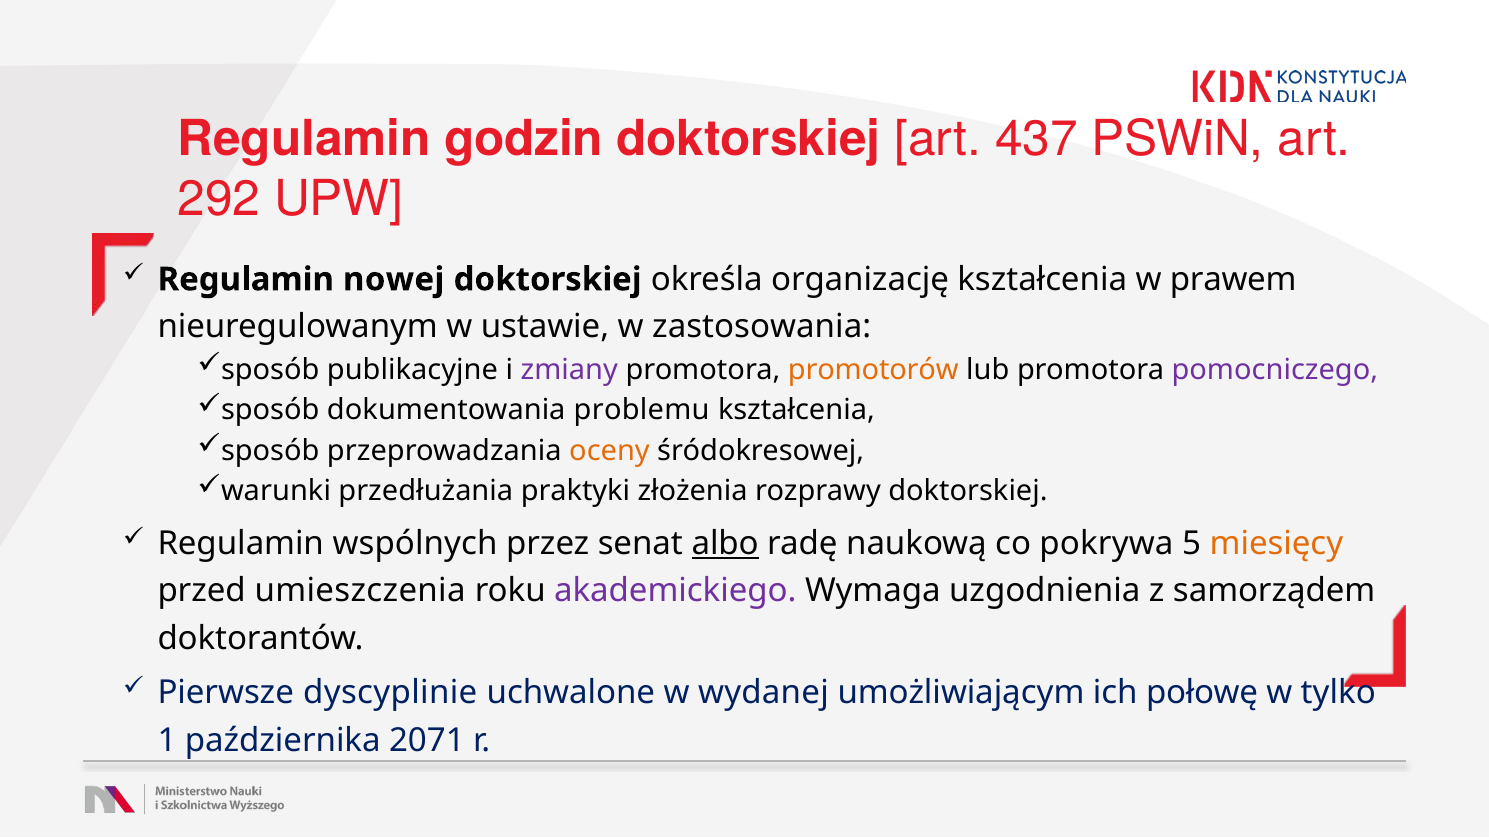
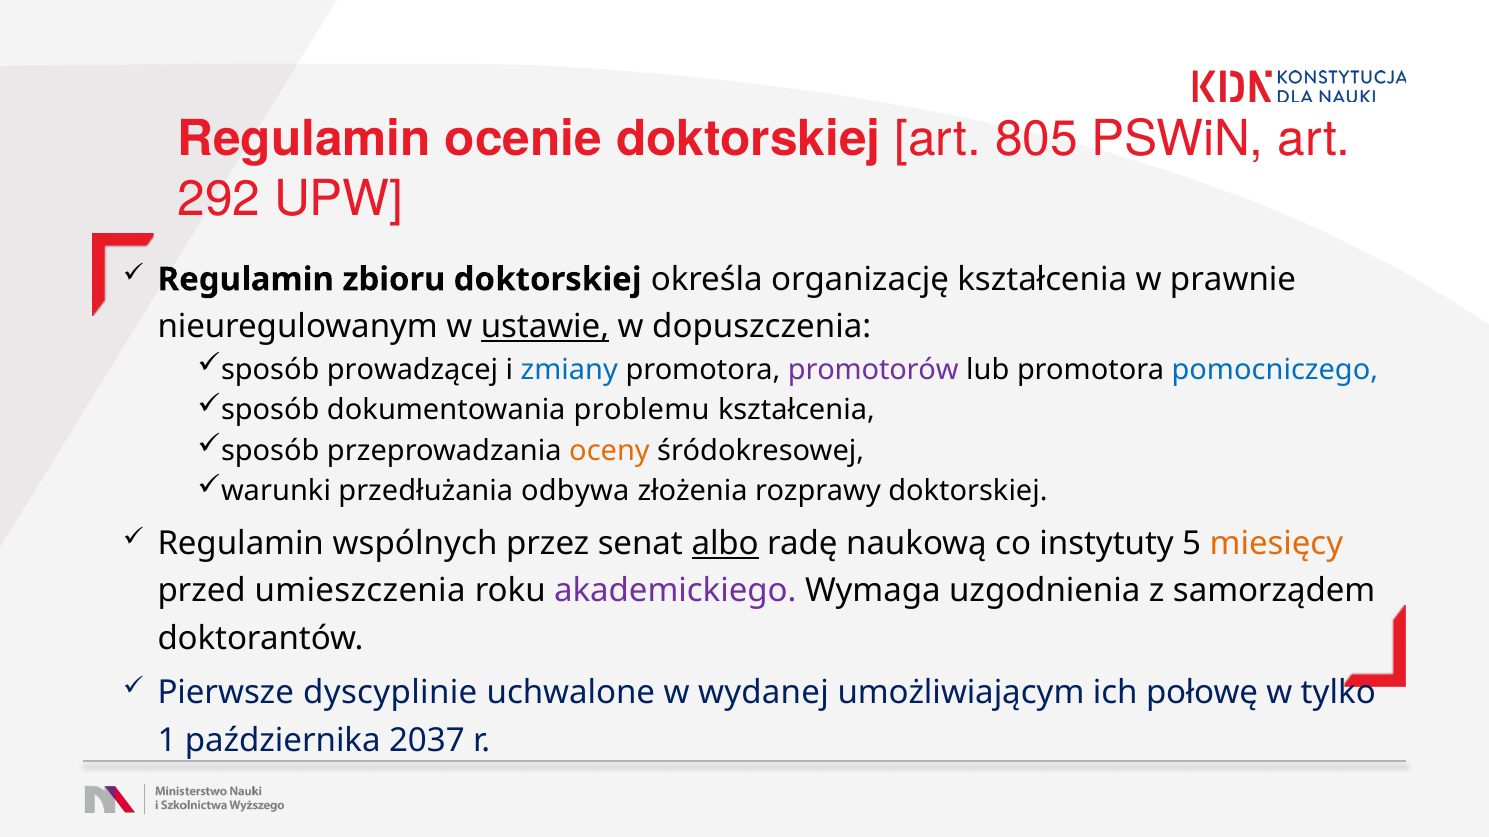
godzin: godzin -> ocenie (524, 139)
437: 437 -> 805 (1037, 139)
nowej: nowej -> zbioru (394, 280)
prawem: prawem -> prawnie (1233, 280)
ustawie underline: none -> present (545, 327)
zastosowania: zastosowania -> dopuszczenia (762, 327)
publikacyjne: publikacyjne -> prowadzącej (412, 370)
zmiany colour: purple -> blue (569, 370)
promotorów colour: orange -> purple (873, 370)
pomocniczego colour: purple -> blue (1275, 370)
praktyki: praktyki -> odbywa (575, 492)
pokrywa: pokrywa -> instytuty (1107, 544)
2071: 2071 -> 2037 (427, 741)
